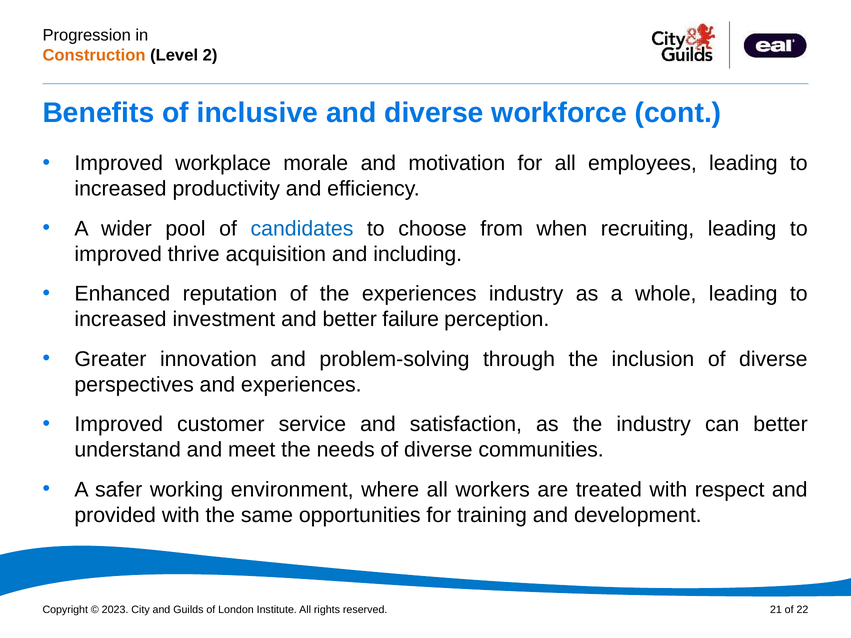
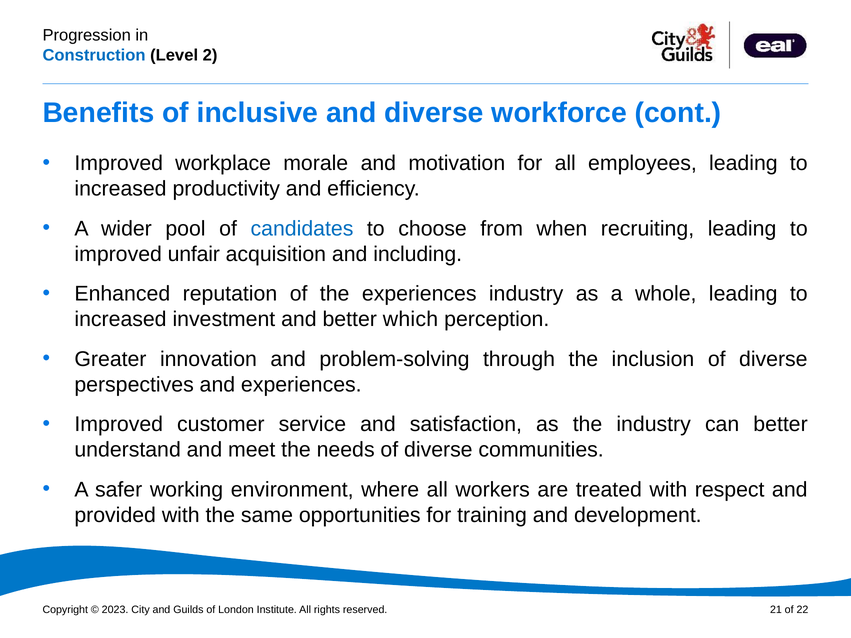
Construction colour: orange -> blue (94, 55)
thrive: thrive -> unfair (194, 254)
failure: failure -> which (410, 319)
